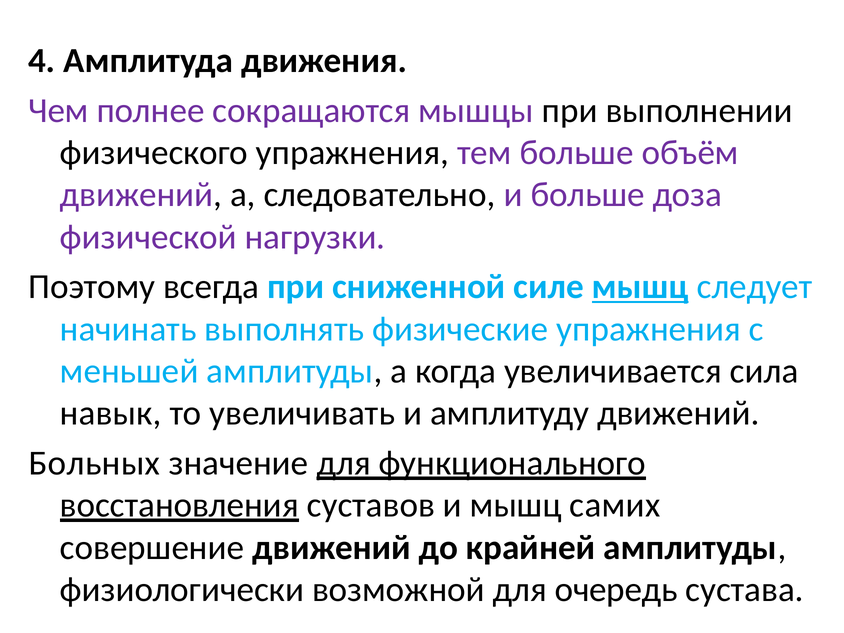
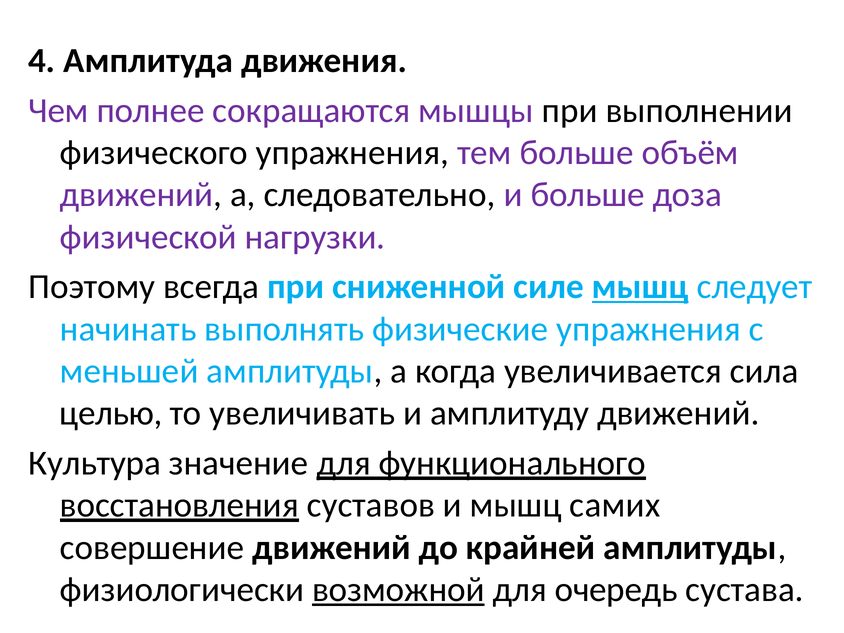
навык: навык -> целью (111, 413)
Больных: Больных -> Культура (95, 463)
возможной underline: none -> present (398, 590)
